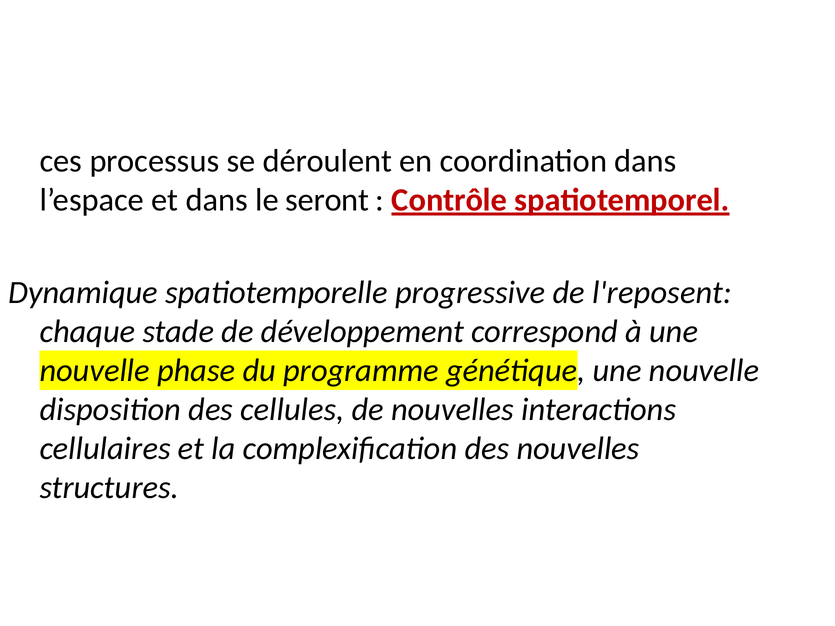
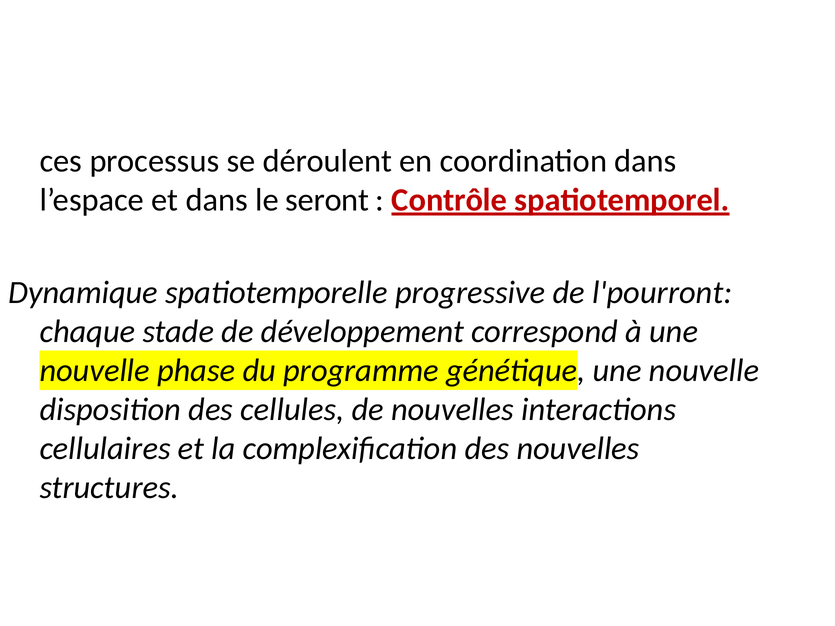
l'reposent: l'reposent -> l'pourront (662, 293)
